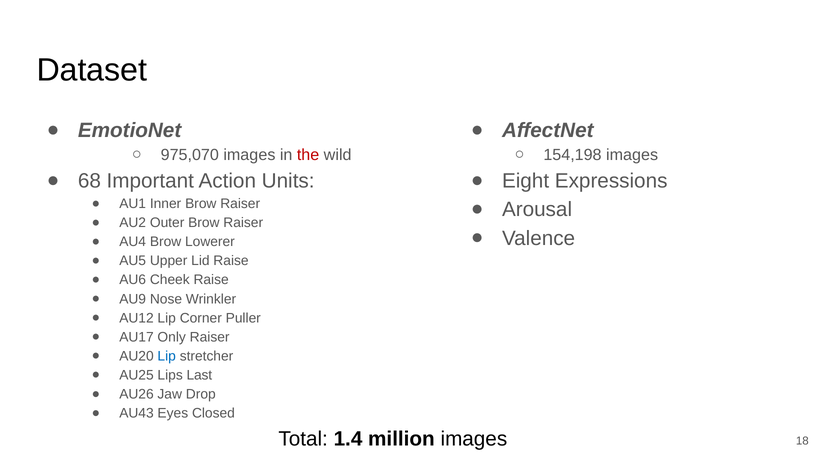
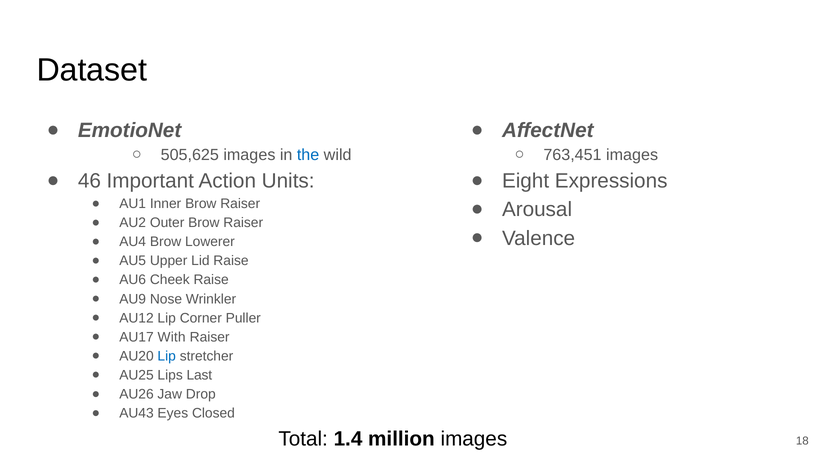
975,070: 975,070 -> 505,625 (190, 155)
the colour: red -> blue (308, 155)
154,198: 154,198 -> 763,451 (572, 155)
68: 68 -> 46 (89, 181)
Only: Only -> With (172, 337)
